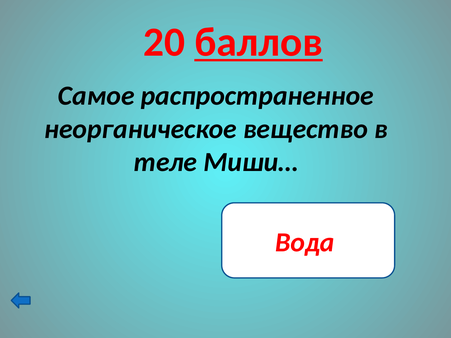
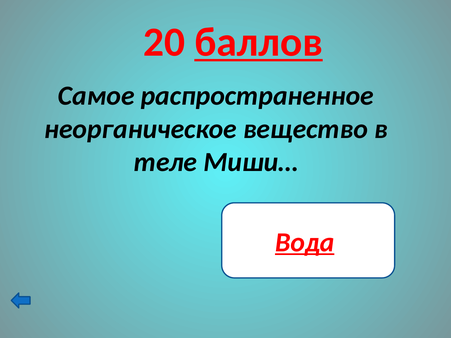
Вода underline: none -> present (305, 242)
